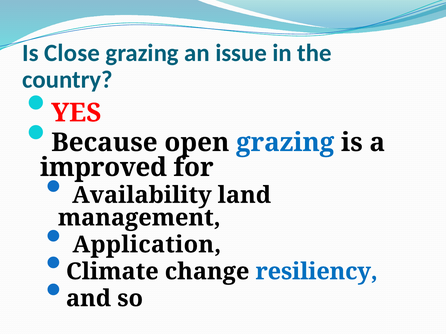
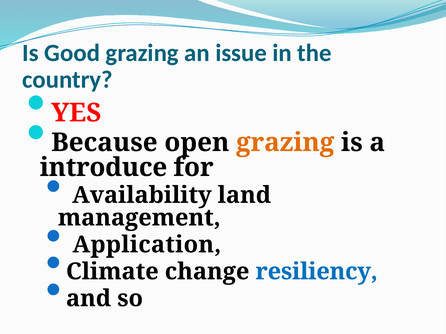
Close: Close -> Good (72, 53)
grazing colour: blue -> orange (285, 143)
improved: improved -> introduce (103, 168)
